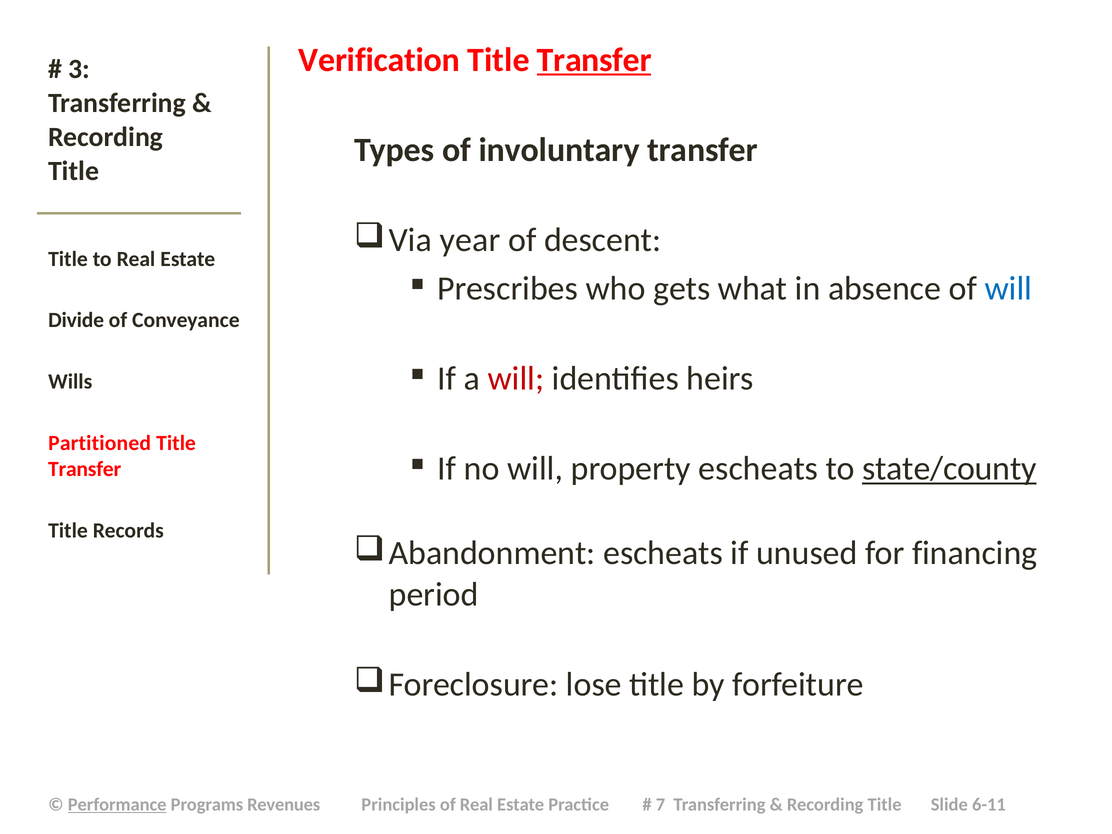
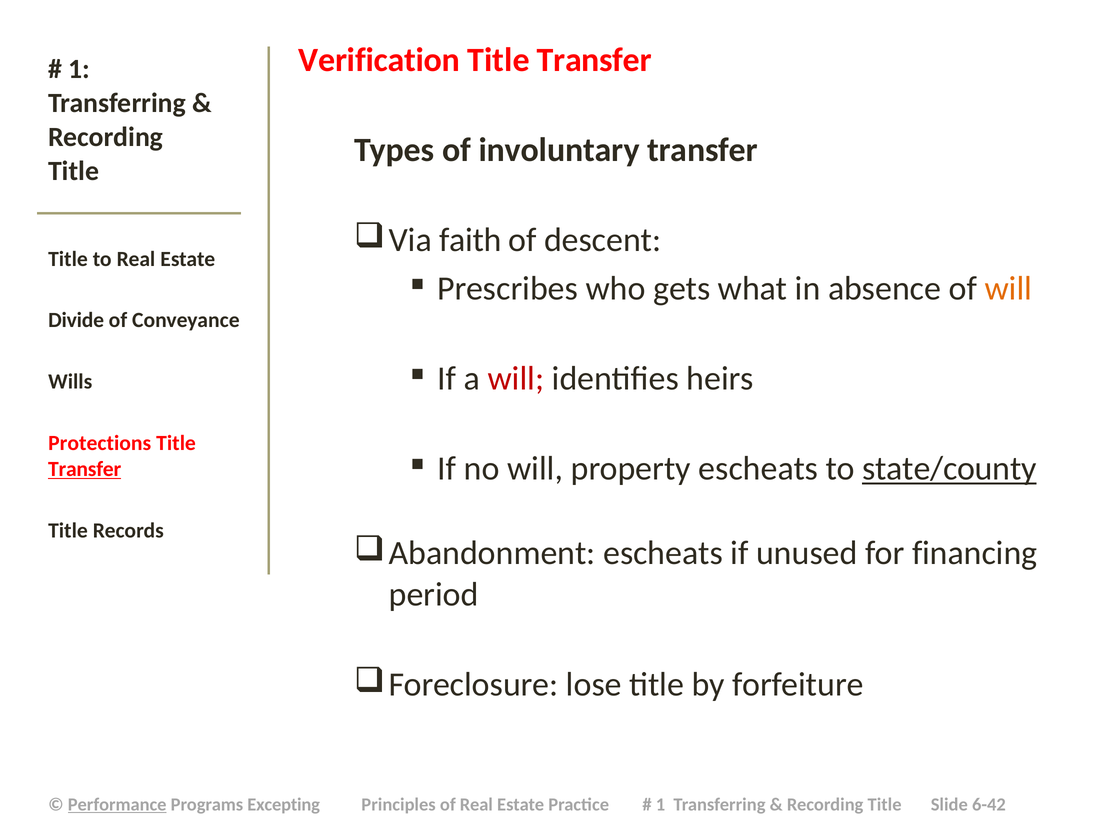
Transfer underline: present -> none (594, 60)
3: 3 -> 1 (79, 69)
year: year -> faith (470, 240)
will colour: blue -> orange (1008, 289)
Partitioned: Partitioned -> Protections (100, 443)
Transfer underline: none -> present (85, 469)
Revenues: Revenues -> Excepting (284, 805)
7: 7 -> 1 (660, 805)
6-11: 6-11 -> 6-42 (989, 805)
